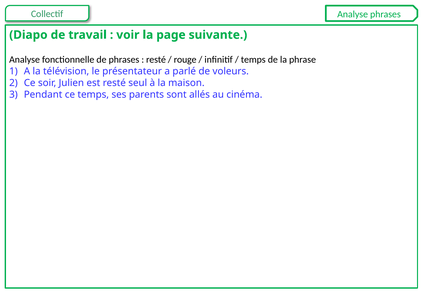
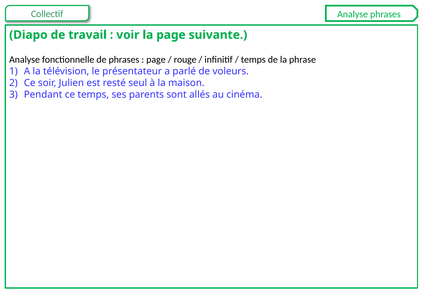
resté: resté -> page (156, 59)
